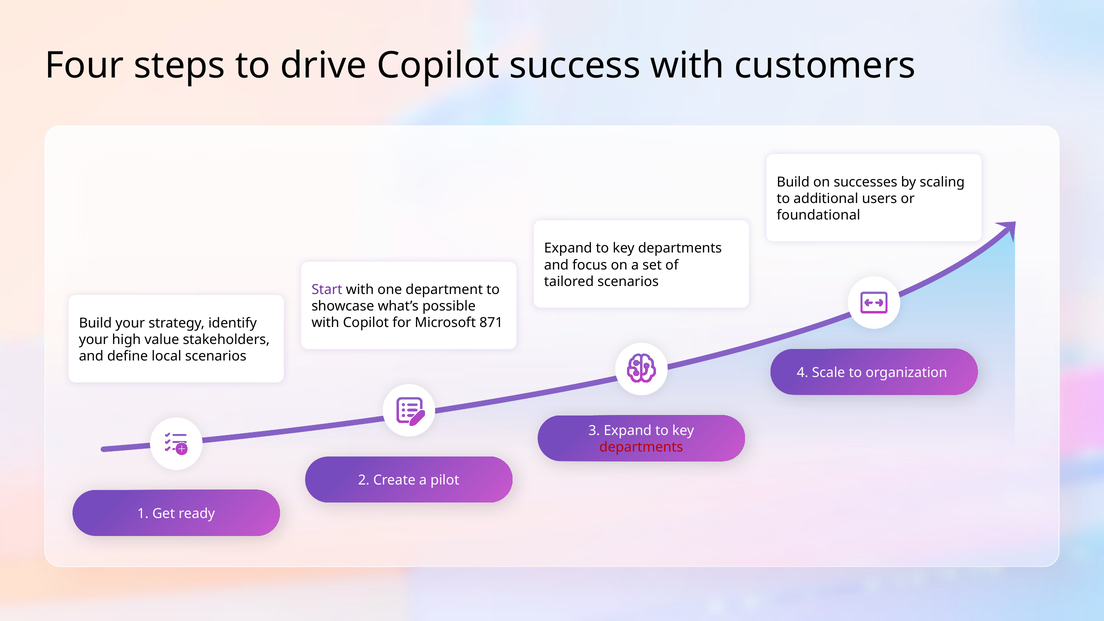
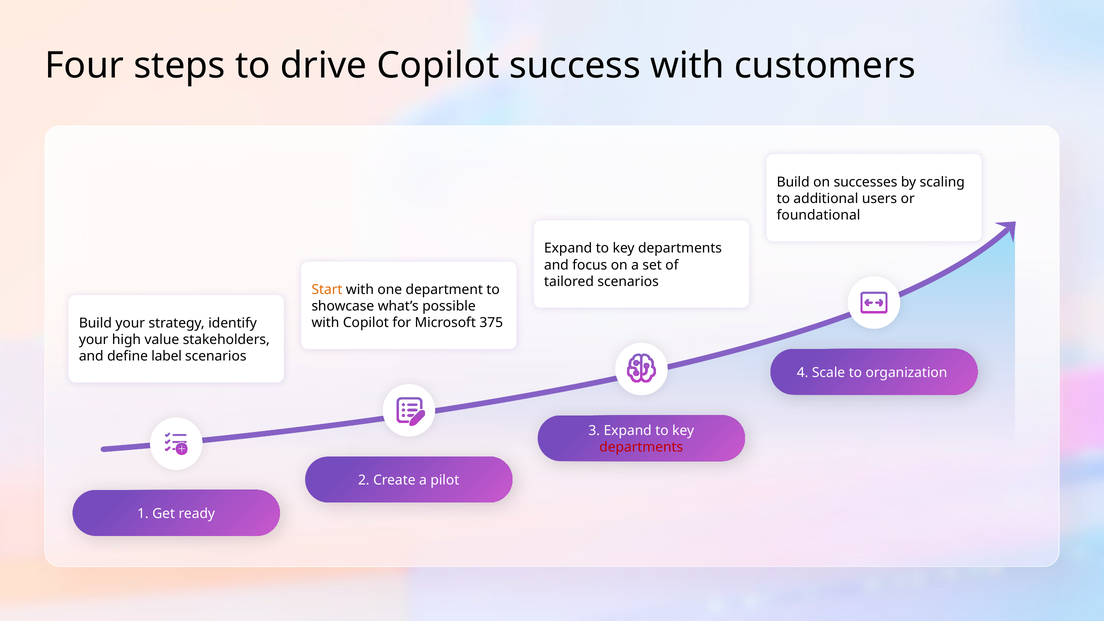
Start colour: purple -> orange (327, 290)
871: 871 -> 375 (491, 323)
local: local -> label (167, 356)
